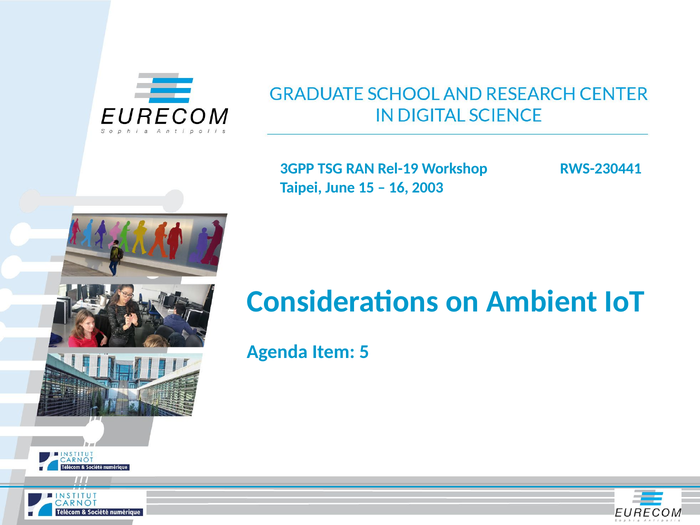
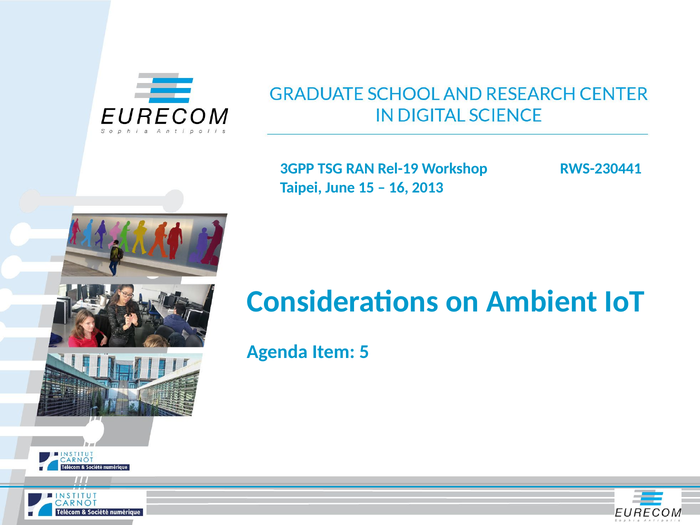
2003: 2003 -> 2013 (428, 187)
